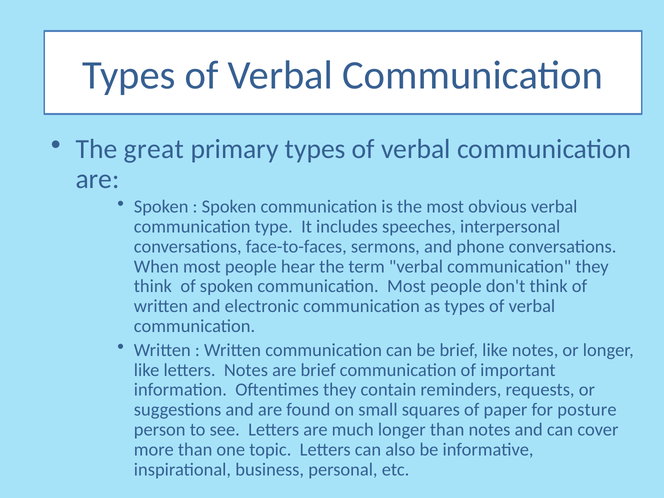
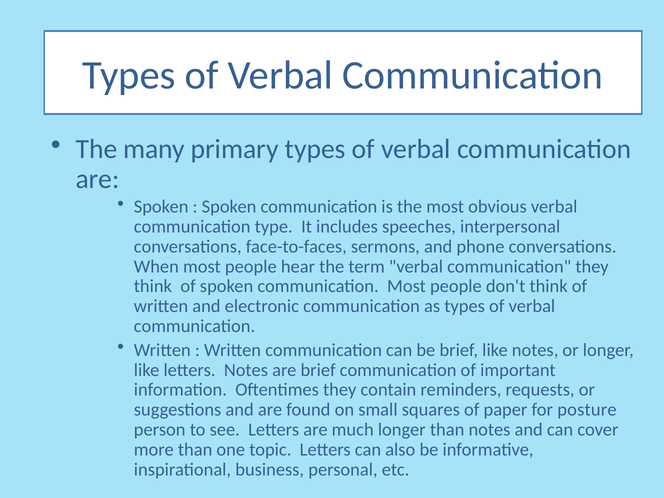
great: great -> many (154, 149)
